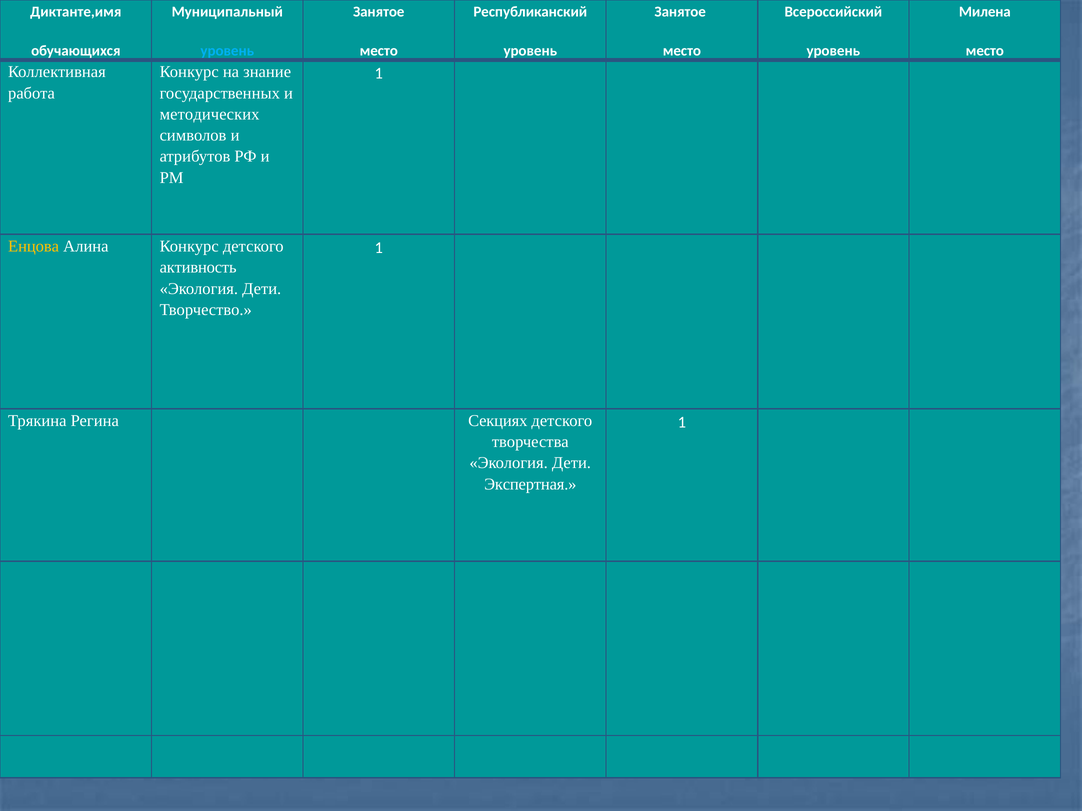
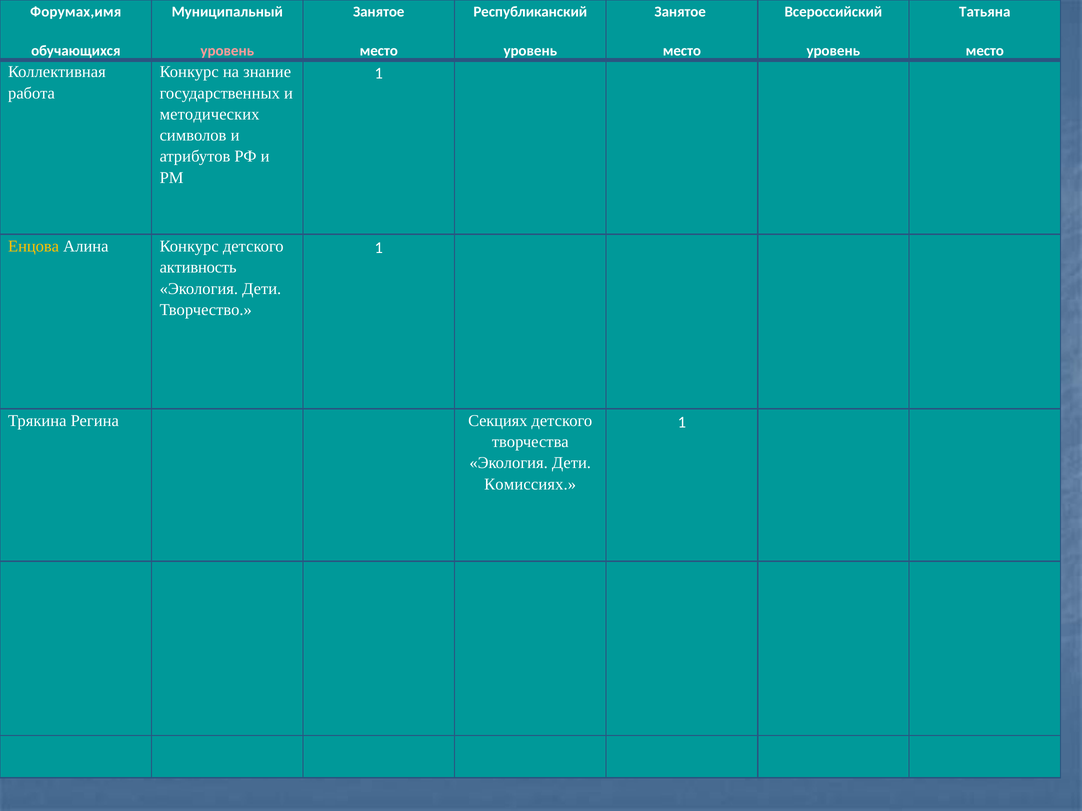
Диктанте,имя: Диктанте,имя -> Форумах,имя (76, 12)
Милена: Милена -> Татьяна (985, 12)
уровень colour: light blue -> pink (227, 51)
Экспертная: Экспертная -> Комиссиях (530, 484)
